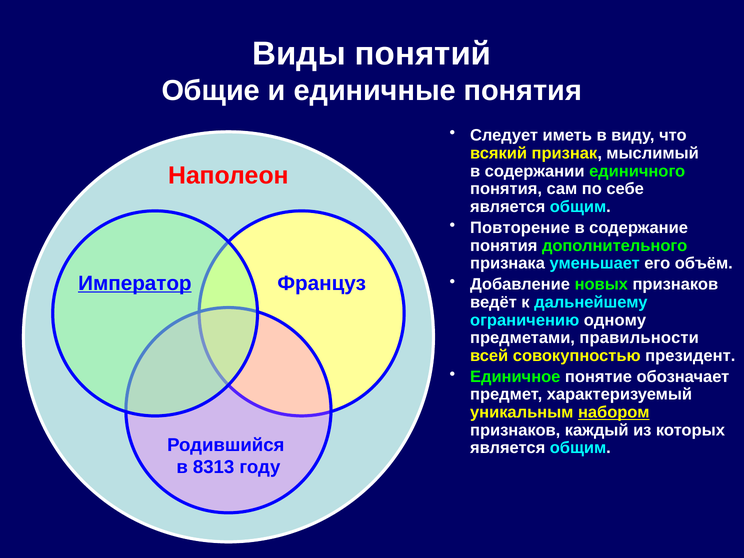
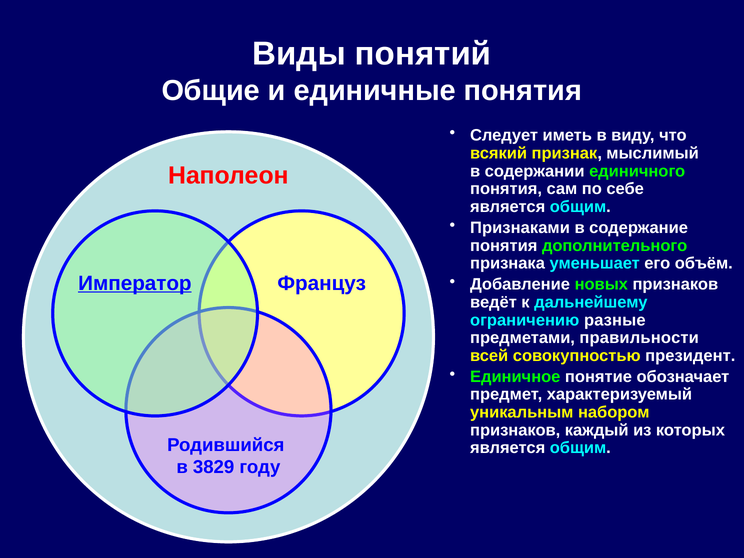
Повторение: Повторение -> Признаками (520, 228)
одному: одному -> разные (615, 320)
набором underline: present -> none (614, 412)
8313: 8313 -> 3829 (214, 467)
